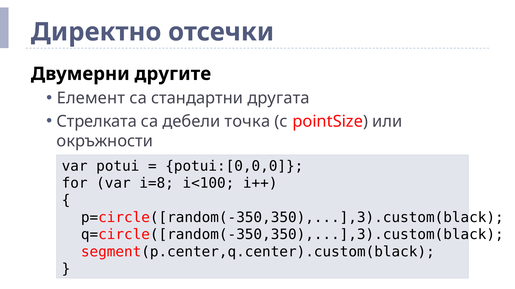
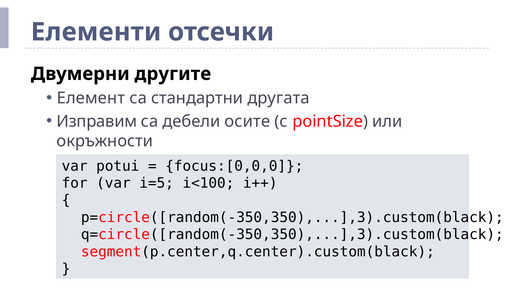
Директно: Директно -> Елементи (96, 32)
Стрелката: Стрелката -> Изправим (97, 122)
точка: точка -> осите (247, 122)
potui:[0,0,0: potui:[0,0,0 -> focus:[0,0,0 (234, 166)
i=8: i=8 -> i=5 (157, 184)
